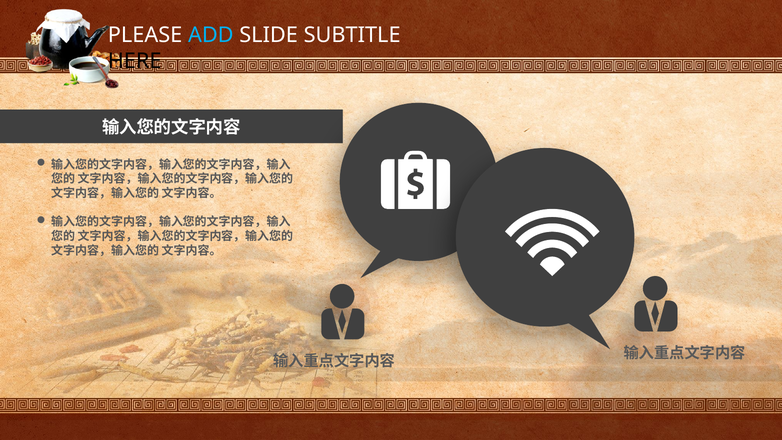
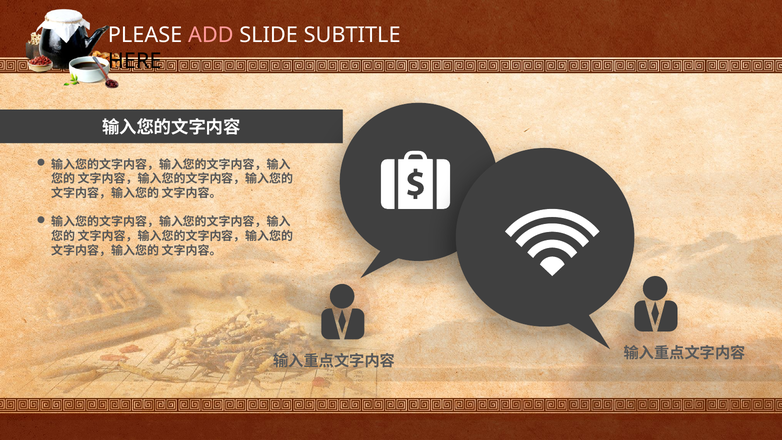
ADD colour: light blue -> pink (211, 35)
